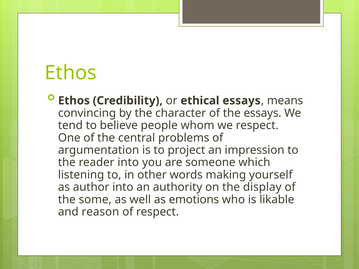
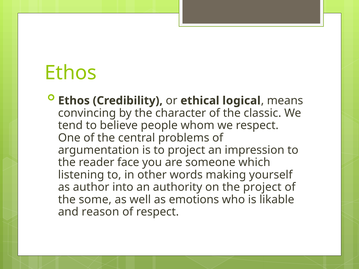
ethical essays: essays -> logical (242, 101)
the essays: essays -> classic (262, 113)
reader into: into -> face (128, 163)
the display: display -> project (262, 187)
